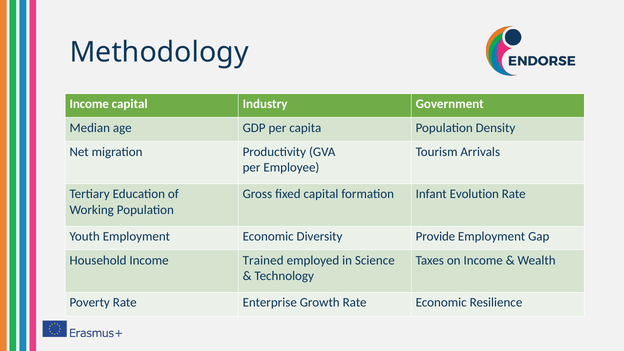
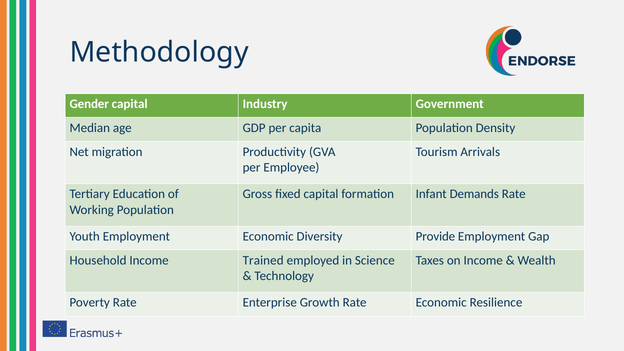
Income: Income -> Gender (89, 104)
Evolution: Evolution -> Demands (474, 194)
